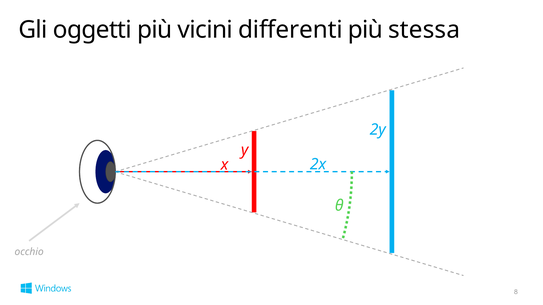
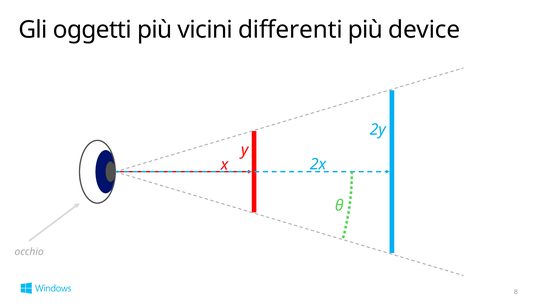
stessa: stessa -> device (424, 30)
